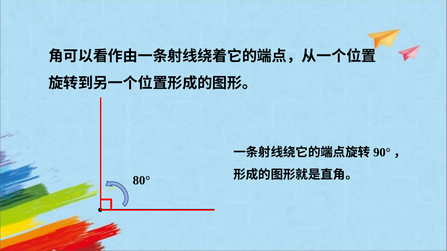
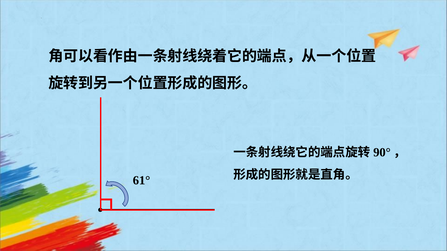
80°: 80° -> 61° (142, 181)
